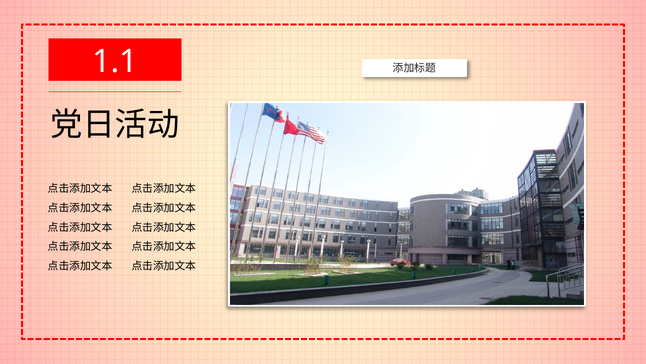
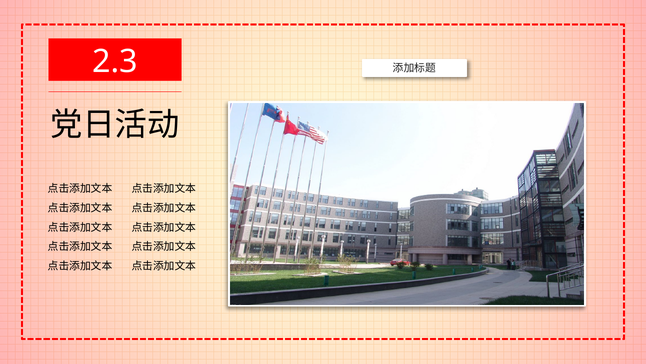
1.1: 1.1 -> 2.3 (115, 62)
